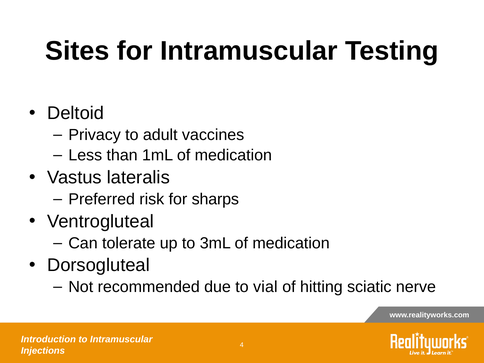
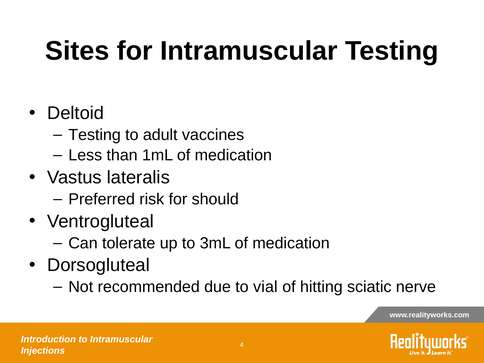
Privacy: Privacy -> Testing (95, 135)
sharps: sharps -> should (215, 199)
